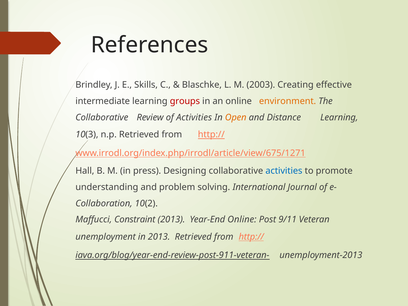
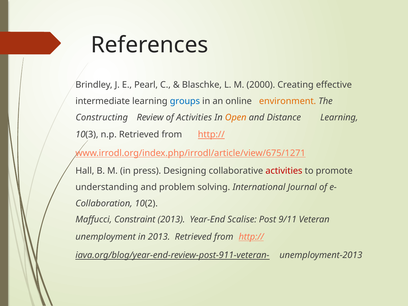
Skills: Skills -> Pearl (146, 85)
2003: 2003 -> 2000 (261, 85)
groups colour: red -> blue (185, 101)
Collaborative: Collaborative -> Constructing (102, 118)
activities colour: blue -> red (284, 171)
Year-End Online: Online -> Scalise (242, 220)
